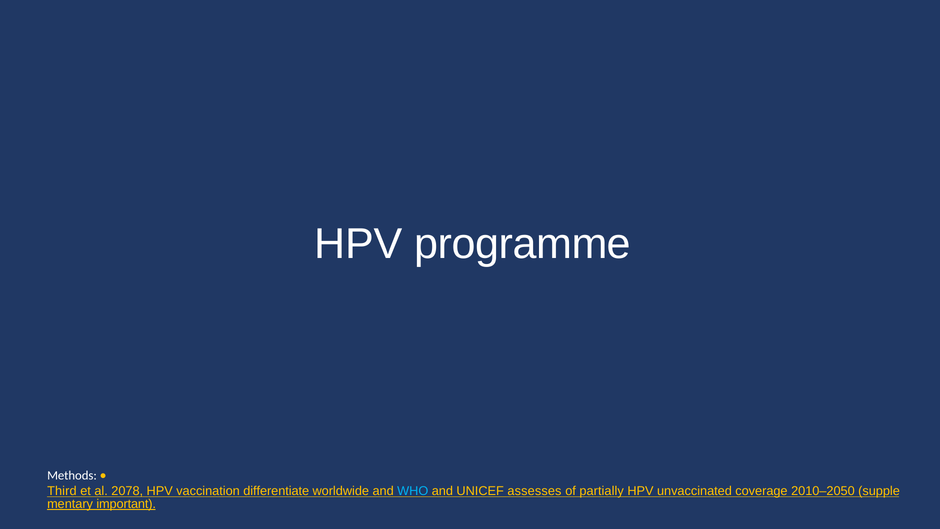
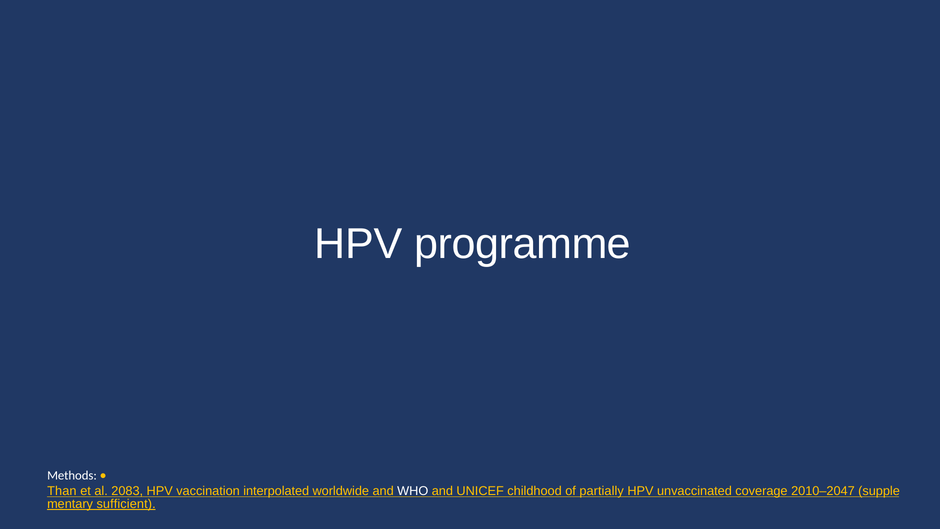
Third: Third -> Than (62, 491)
2078: 2078 -> 2083 (127, 491)
differentiate: differentiate -> interpolated (276, 491)
WHO colour: light blue -> white (413, 491)
assesses: assesses -> childhood (535, 491)
2010–2050: 2010–2050 -> 2010–2047 (823, 491)
important: important -> sufficient (126, 504)
